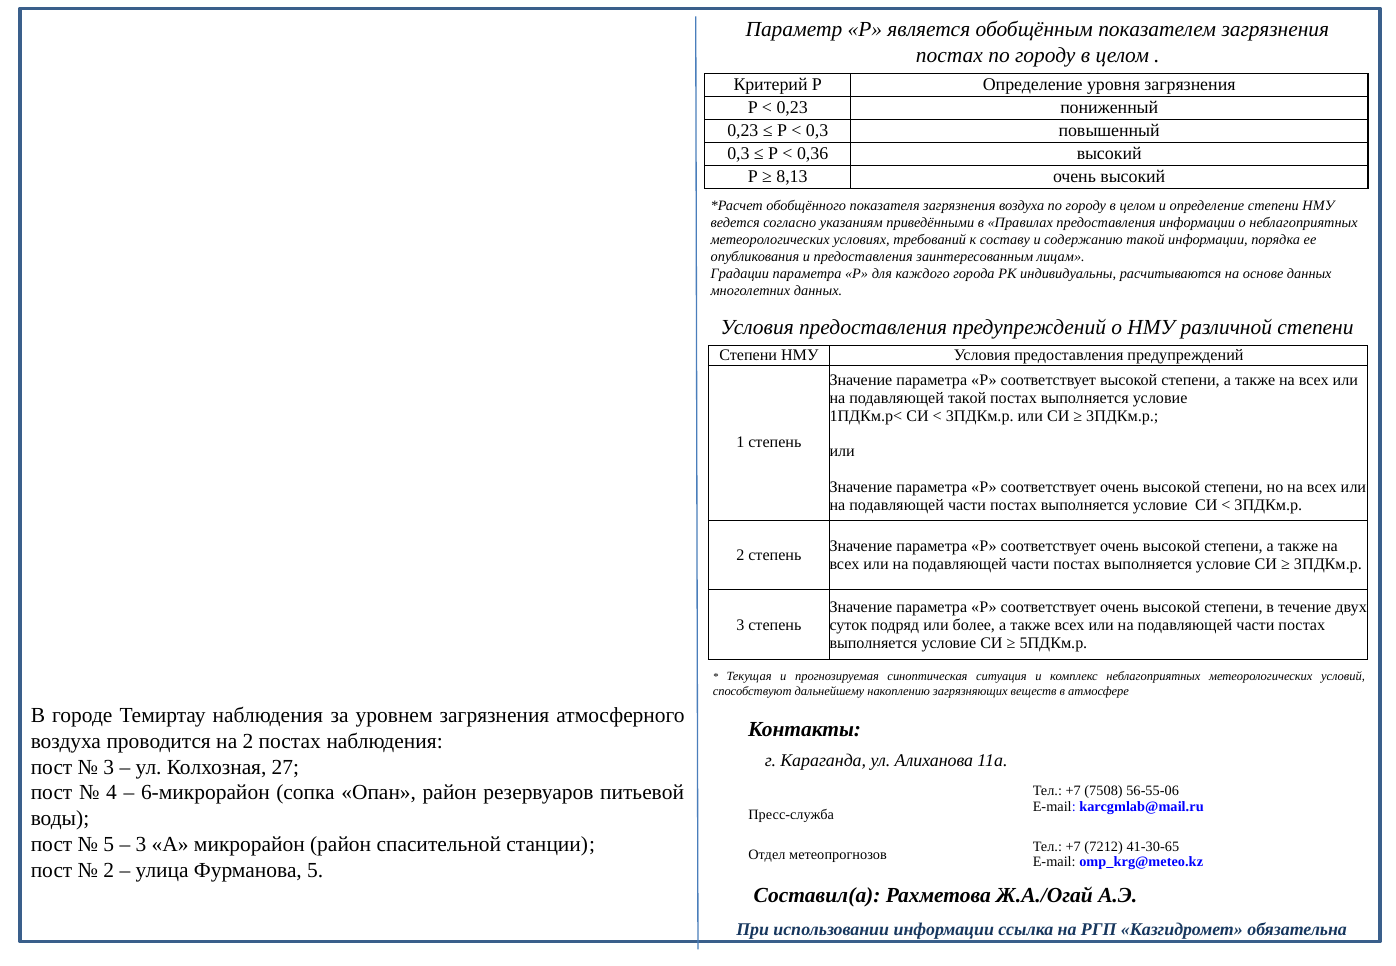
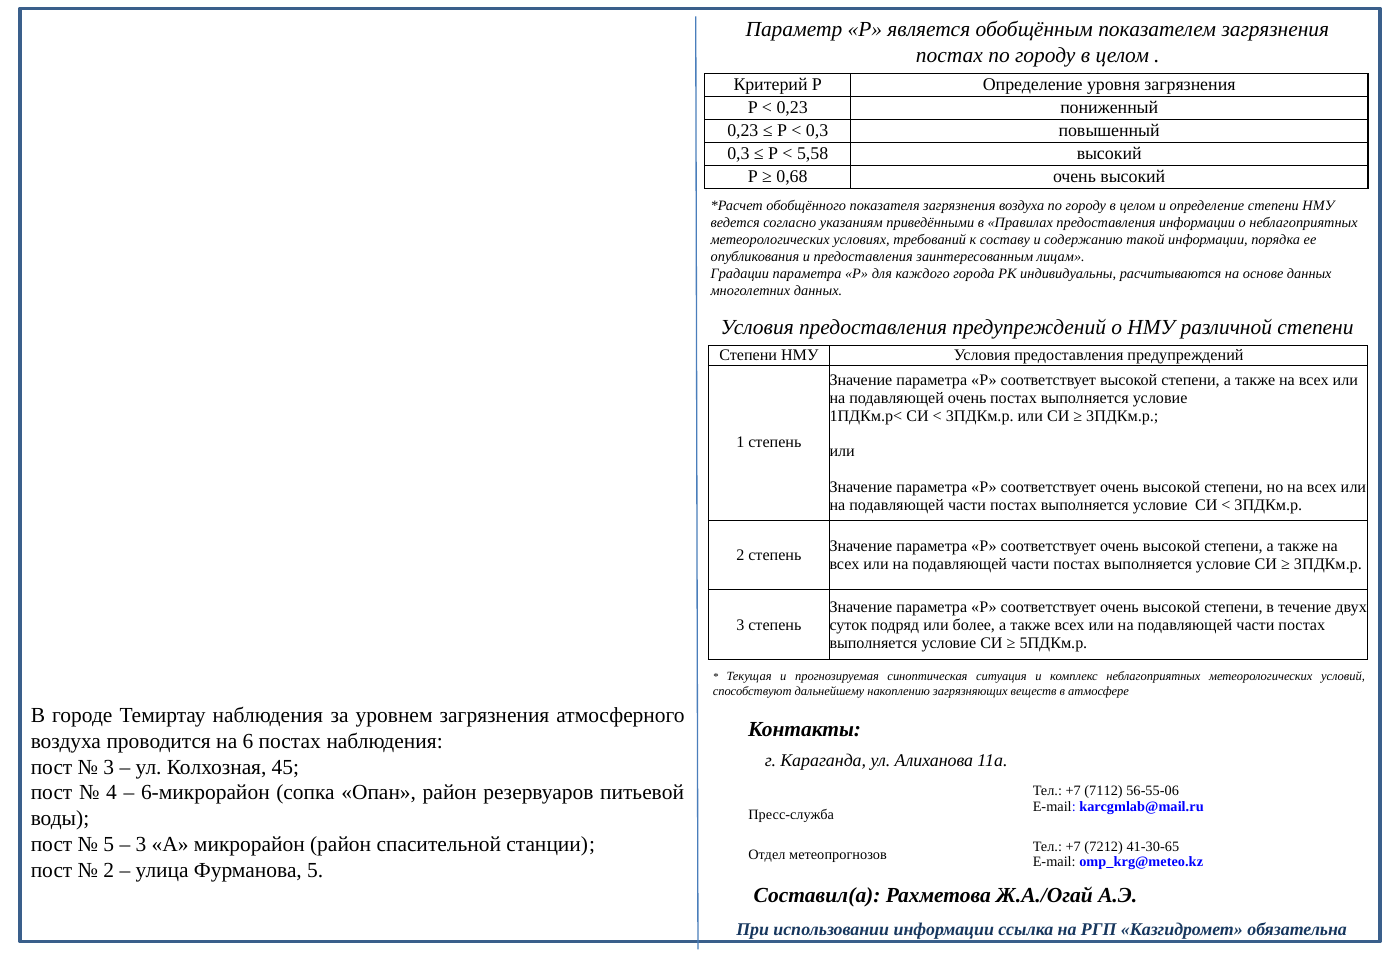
0,36: 0,36 -> 5,58 (813, 154)
8,13: 8,13 -> 0,68 (792, 177)
подавляющей такой: такой -> очень (967, 398)
на 2: 2 -> 6 (248, 742)
27: 27 -> 45 (285, 767)
7508: 7508 -> 7112 (1104, 791)
